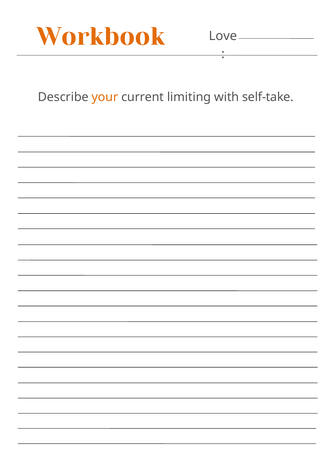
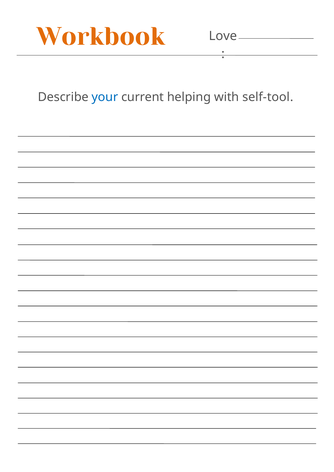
your colour: orange -> blue (105, 97)
limiting: limiting -> helping (189, 97)
self-take: self-take -> self-tool (268, 97)
